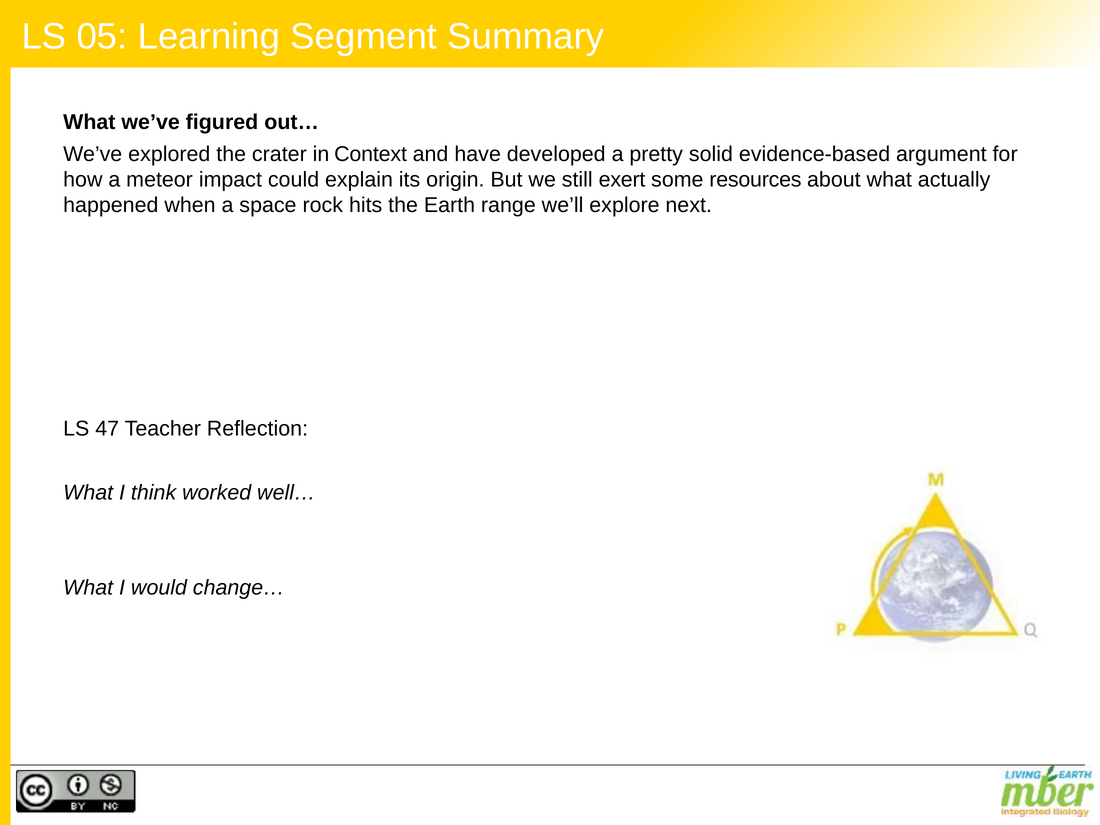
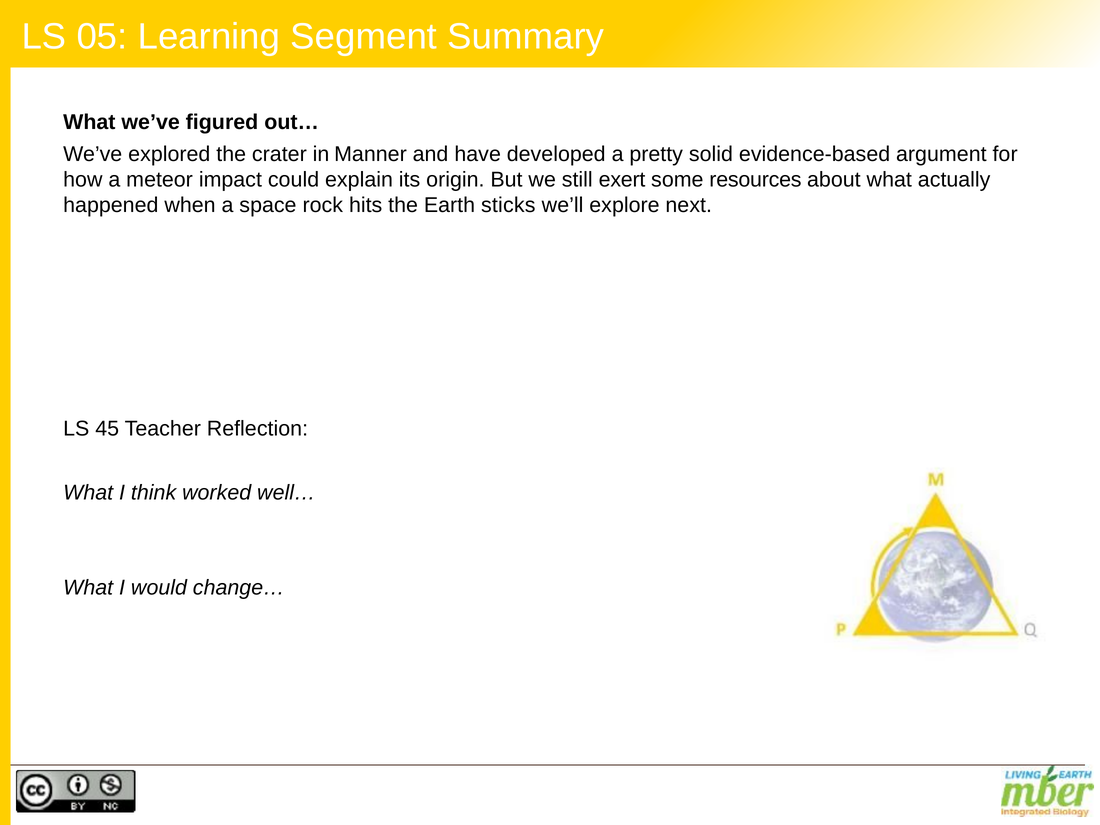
Context: Context -> Manner (370, 154)
range: range -> sticks (508, 205)
47: 47 -> 45 (107, 429)
